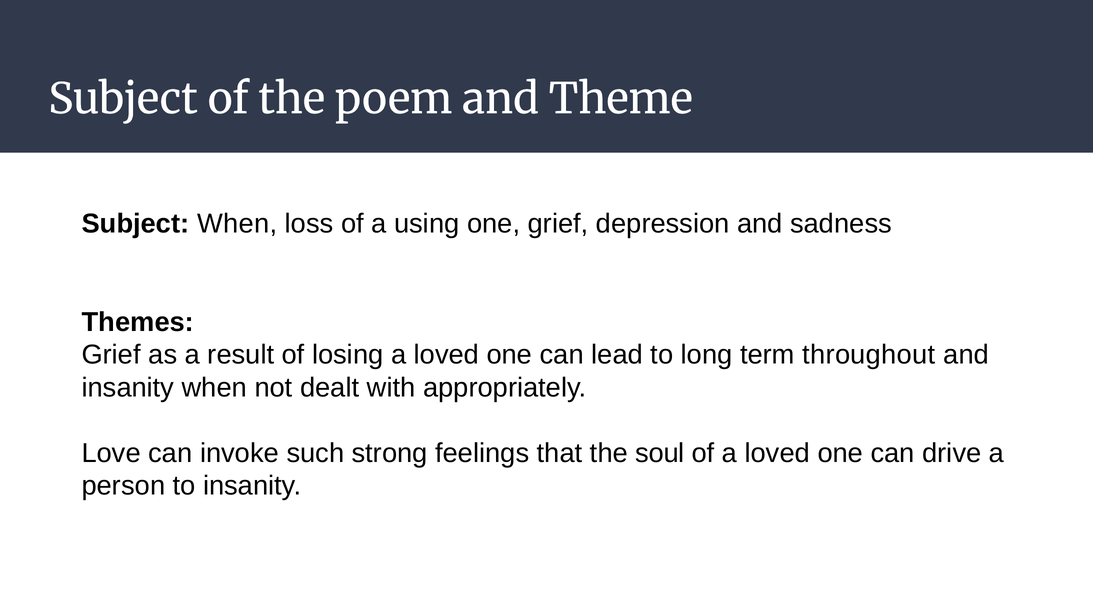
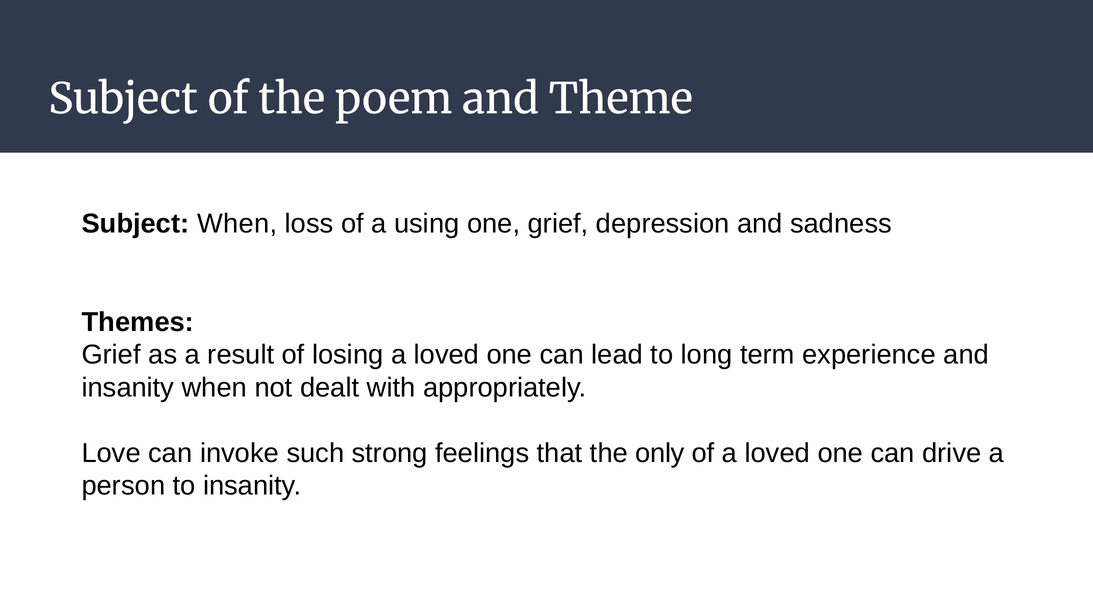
throughout: throughout -> experience (869, 355)
soul: soul -> only (660, 453)
